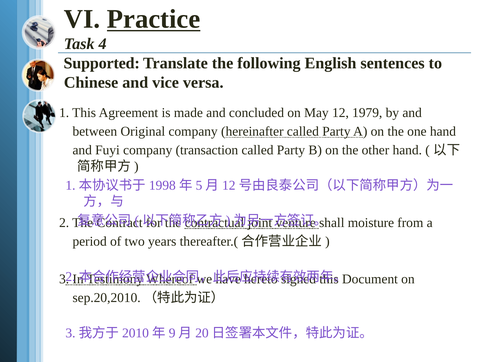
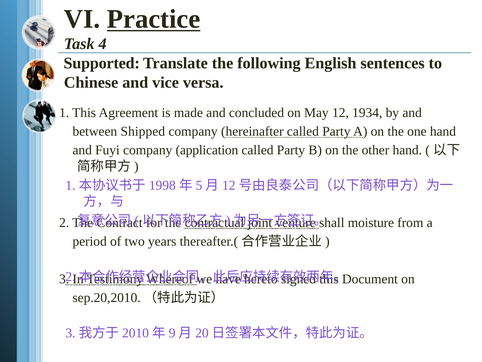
1979: 1979 -> 1934 (367, 112)
Original: Original -> Shipped (143, 131)
transaction: transaction -> application (207, 150)
